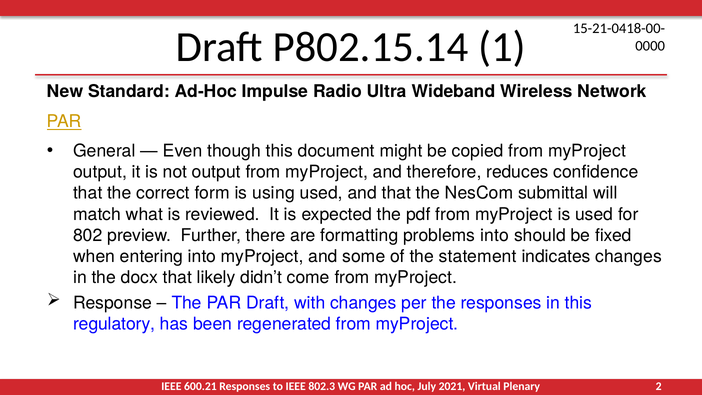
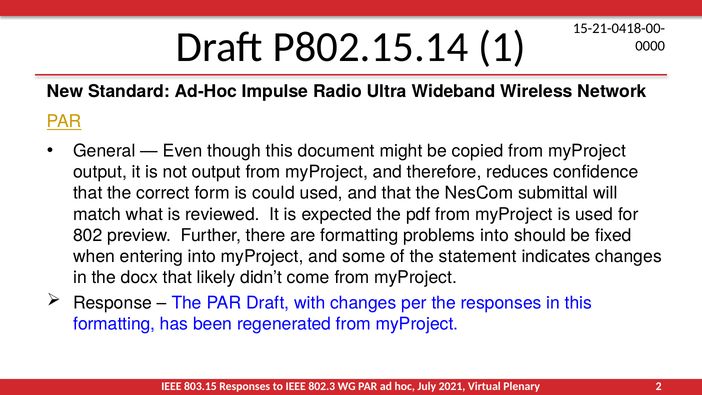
using: using -> could (273, 193)
regulatory: regulatory -> formatting (114, 324)
600.21: 600.21 -> 803.15 (200, 386)
